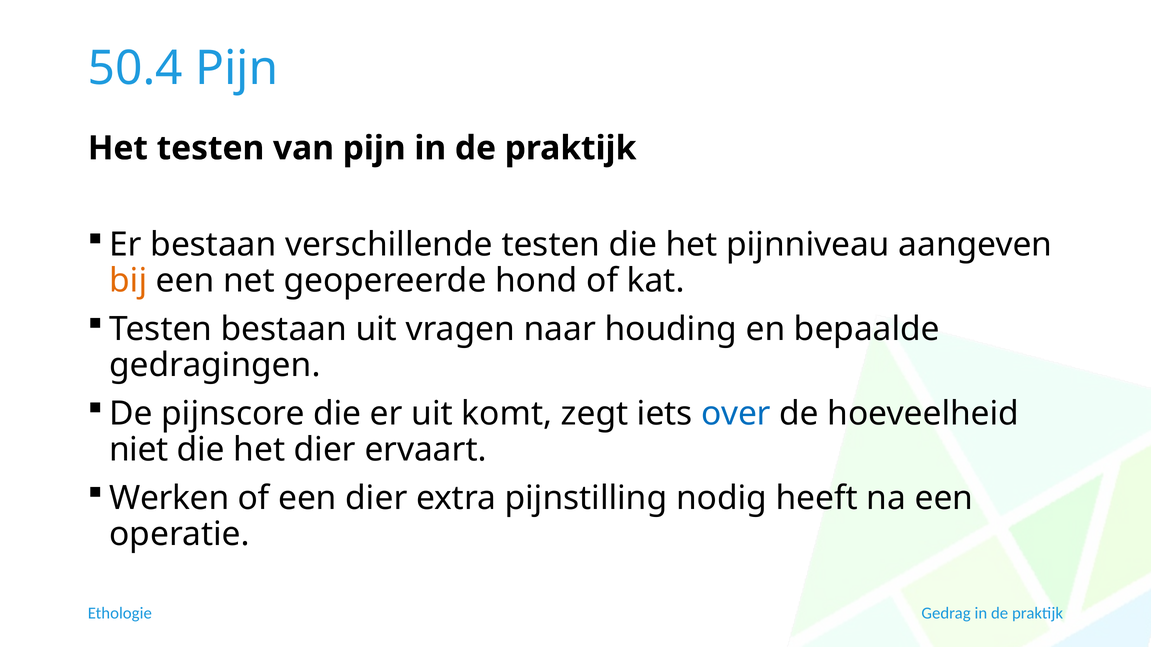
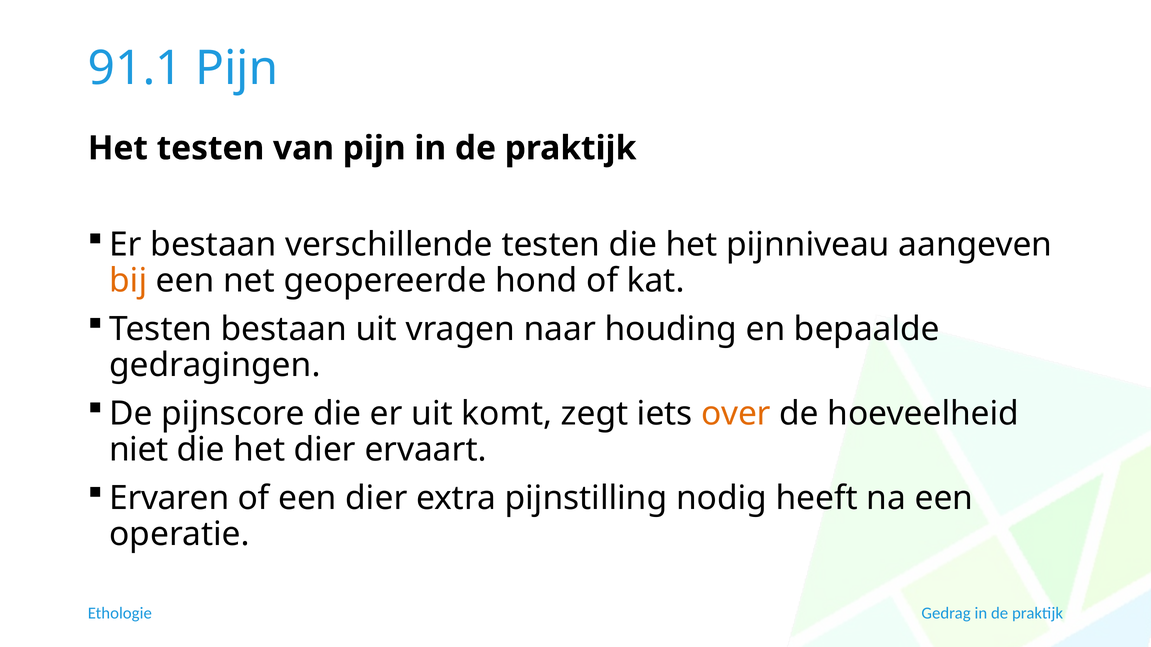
50.4: 50.4 -> 91.1 (135, 68)
over colour: blue -> orange (736, 414)
Werken: Werken -> Ervaren (169, 498)
